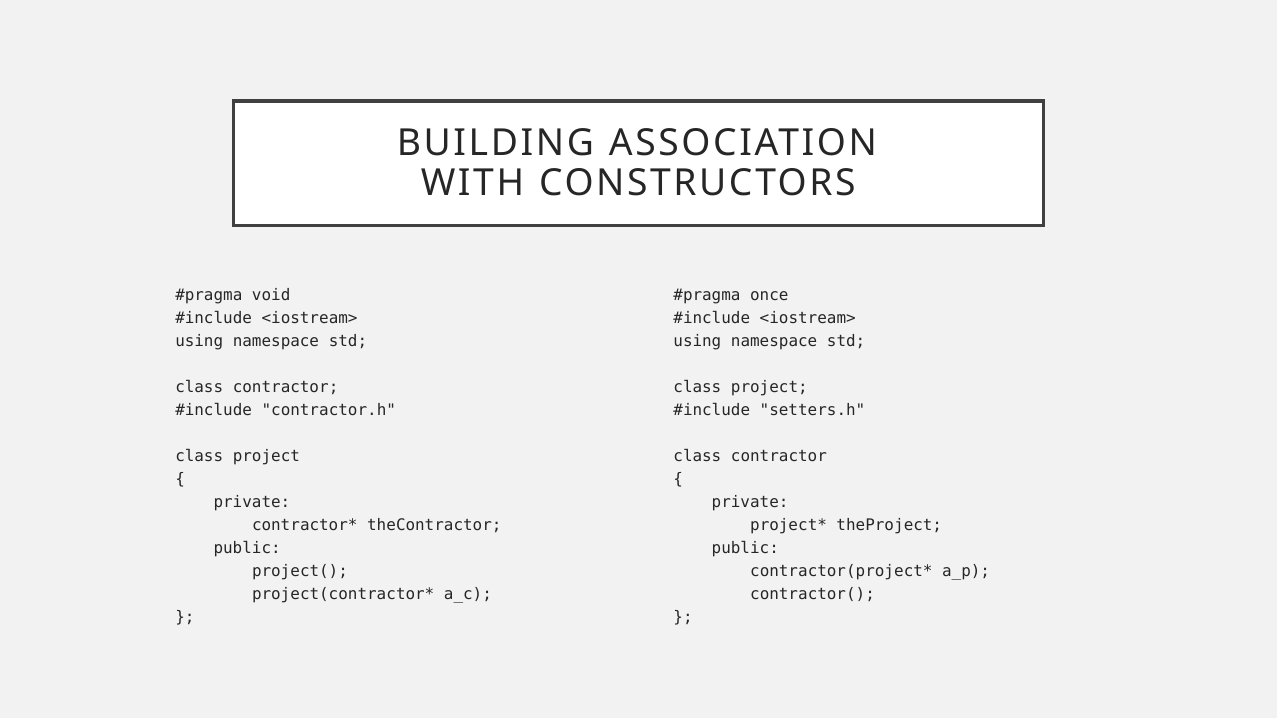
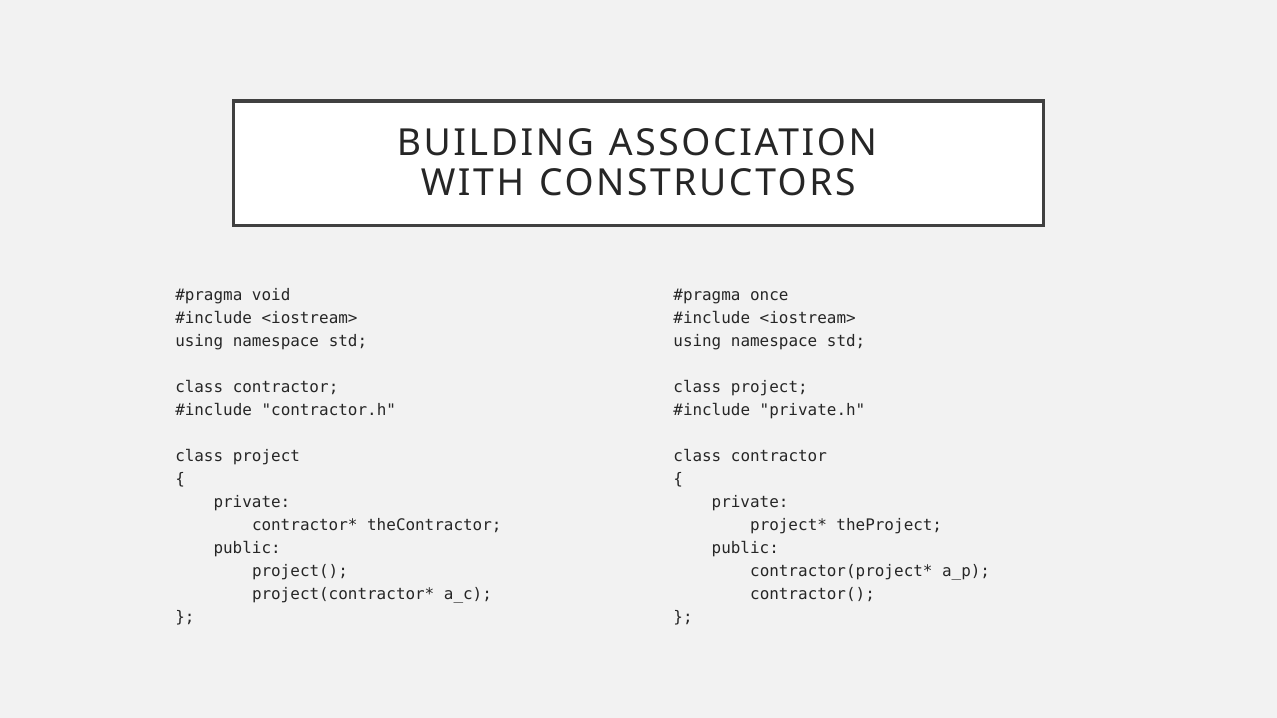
setters.h: setters.h -> private.h (812, 410)
